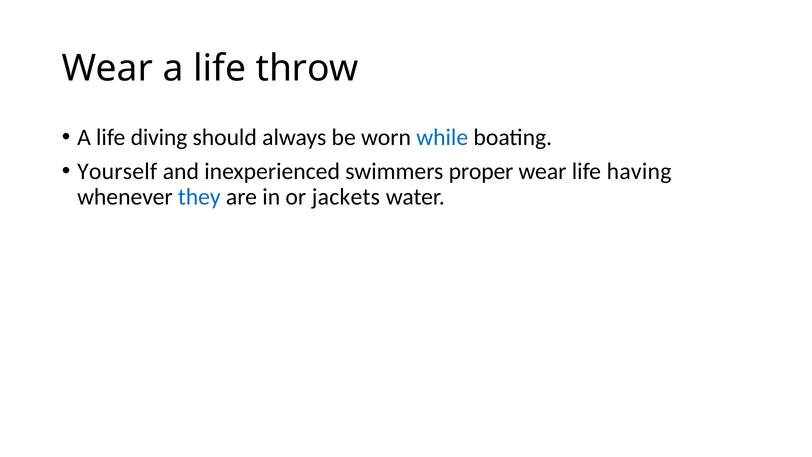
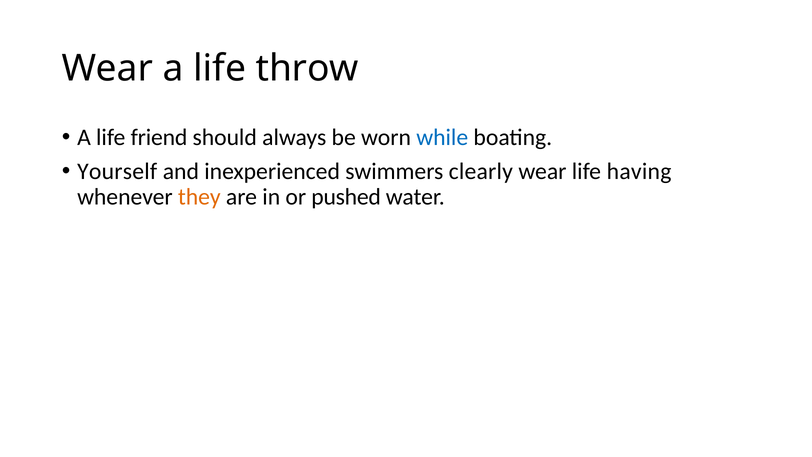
diving: diving -> friend (159, 137)
proper: proper -> clearly (481, 171)
they colour: blue -> orange (199, 197)
jackets: jackets -> pushed (346, 197)
